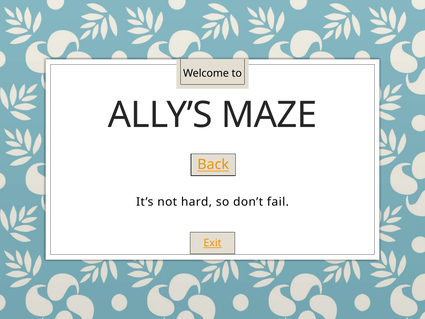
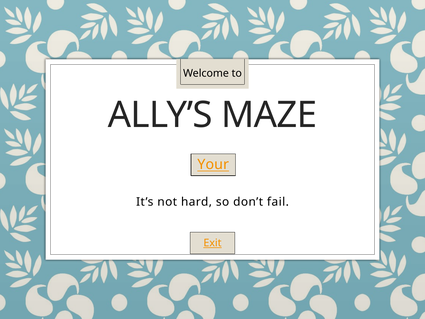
Back: Back -> Your (213, 164)
